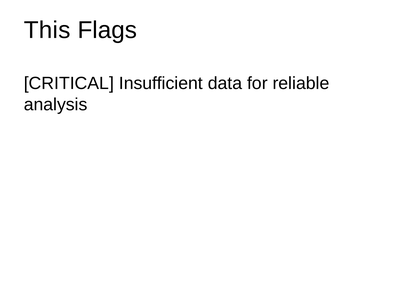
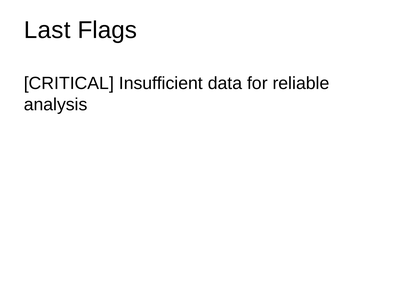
This: This -> Last (47, 30)
